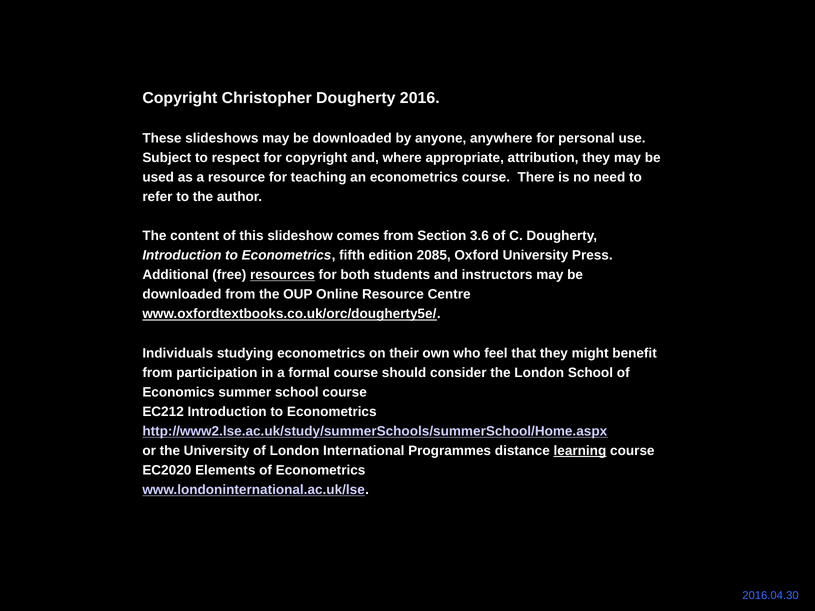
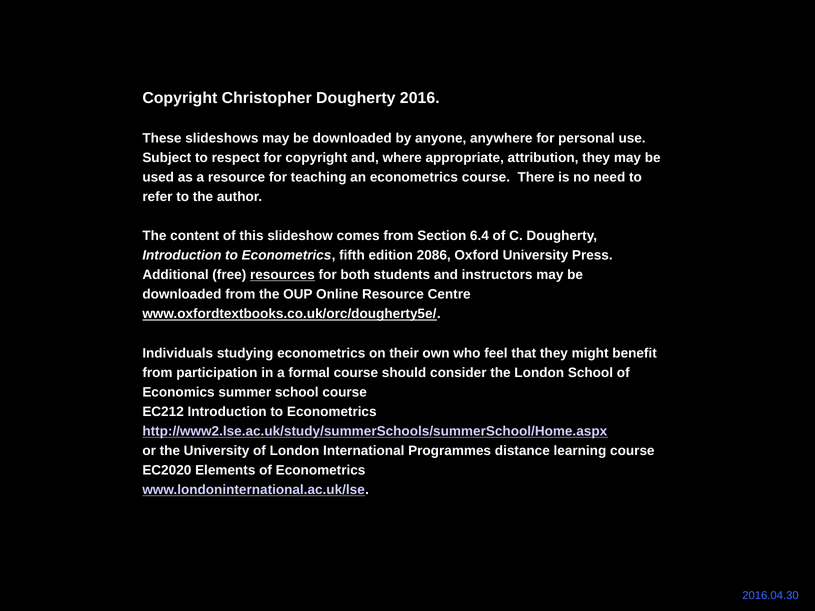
3.6: 3.6 -> 6.4 (479, 236)
2085: 2085 -> 2086 (434, 255)
learning underline: present -> none (580, 451)
